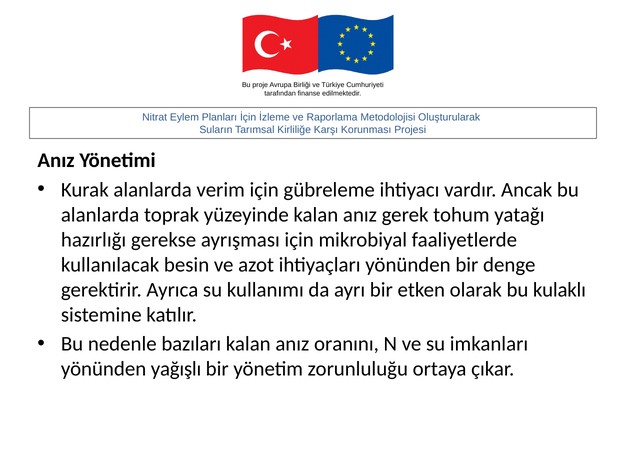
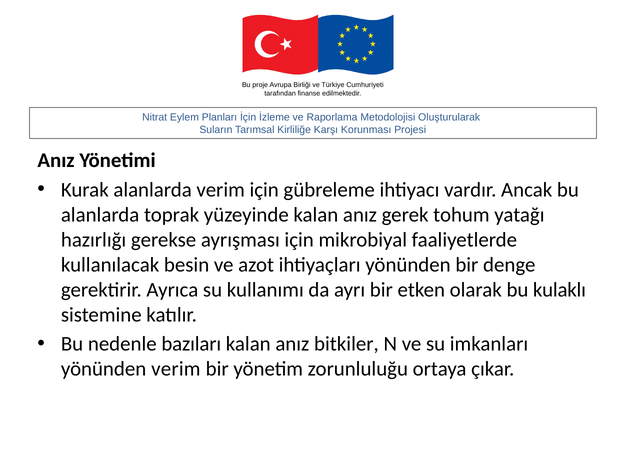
oranını: oranını -> bitkiler (346, 344)
yönünden yağışlı: yağışlı -> verim (176, 369)
